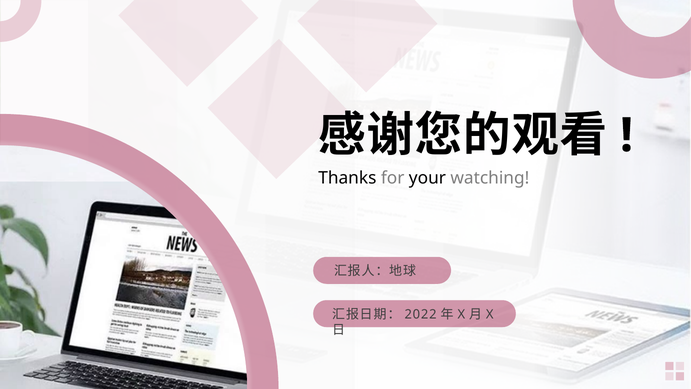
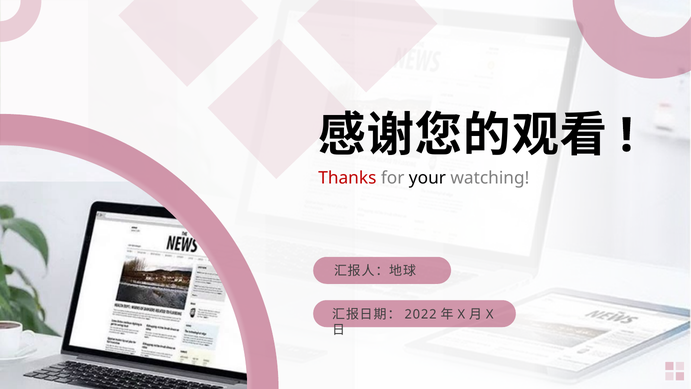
Thanks colour: black -> red (347, 178)
